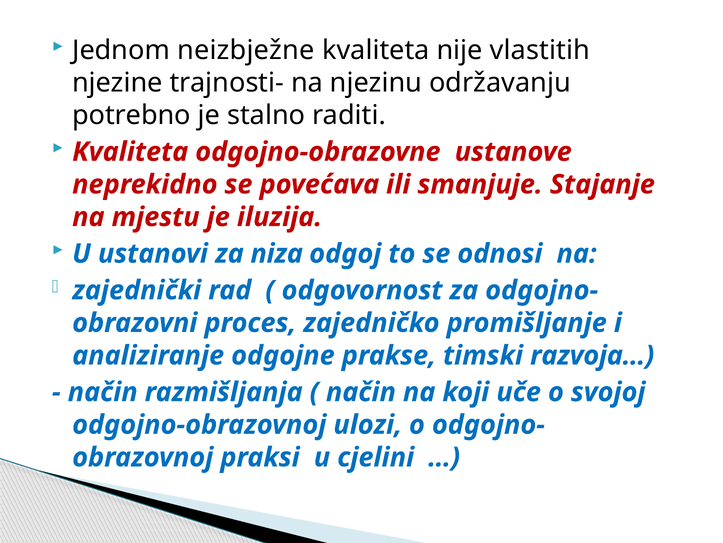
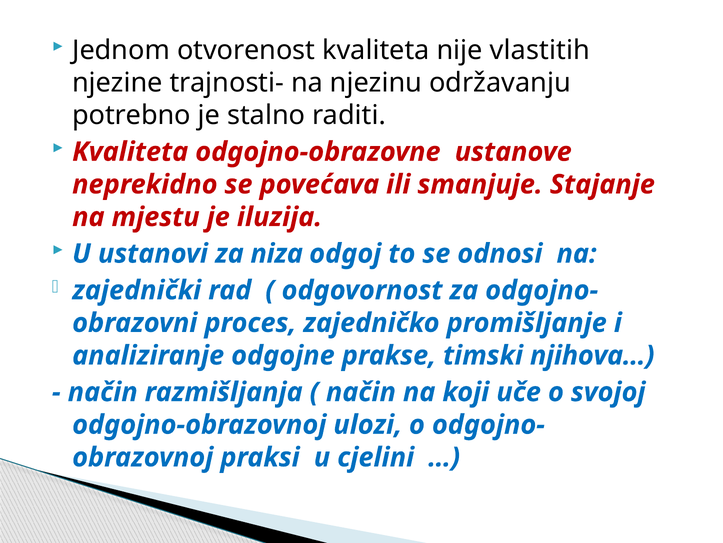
neizbježne: neizbježne -> otvorenost (246, 50)
razvoja…: razvoja… -> njihova… (592, 355)
